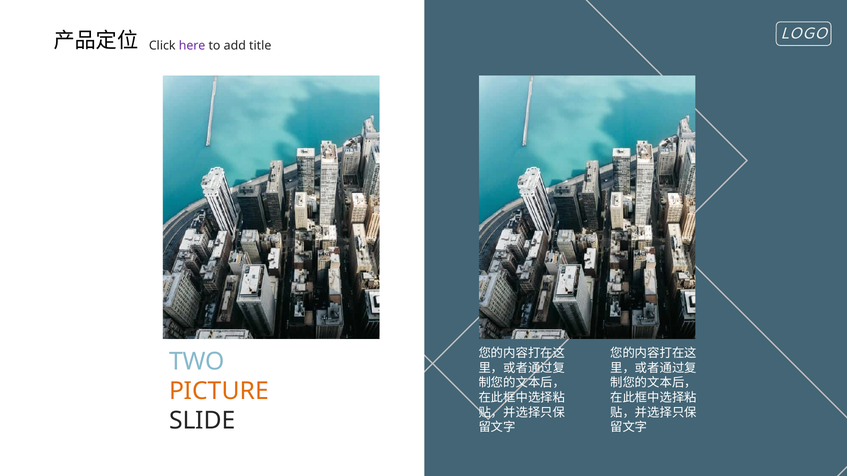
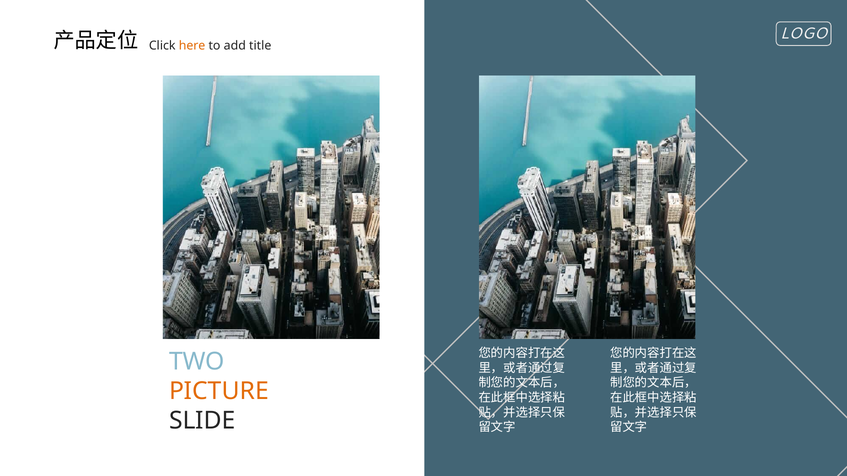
here colour: purple -> orange (192, 46)
